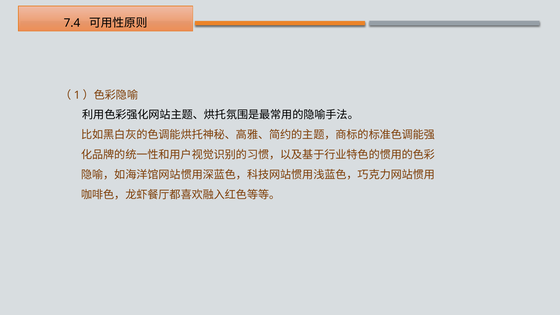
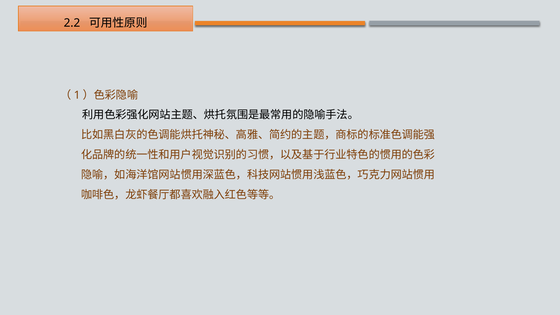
7.4: 7.4 -> 2.2 (72, 23)
